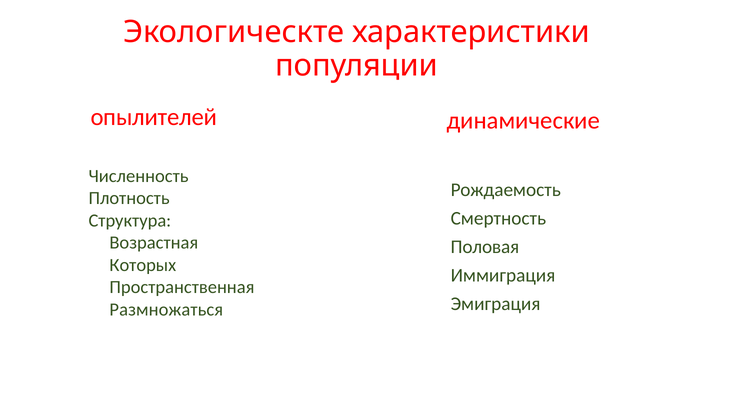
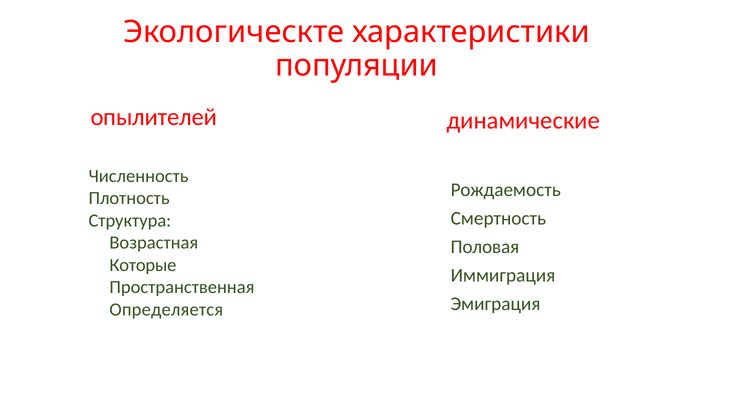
Которых: Которых -> Которые (143, 265)
Размножаться: Размножаться -> Определяется (166, 309)
